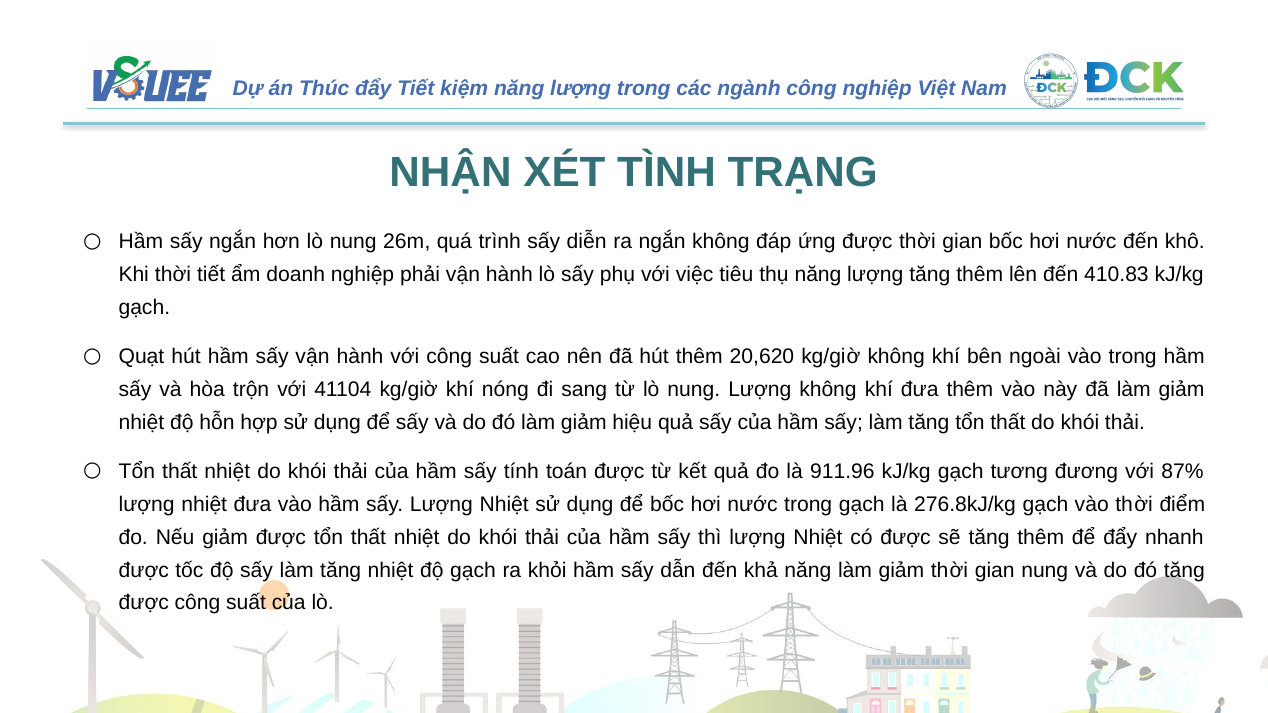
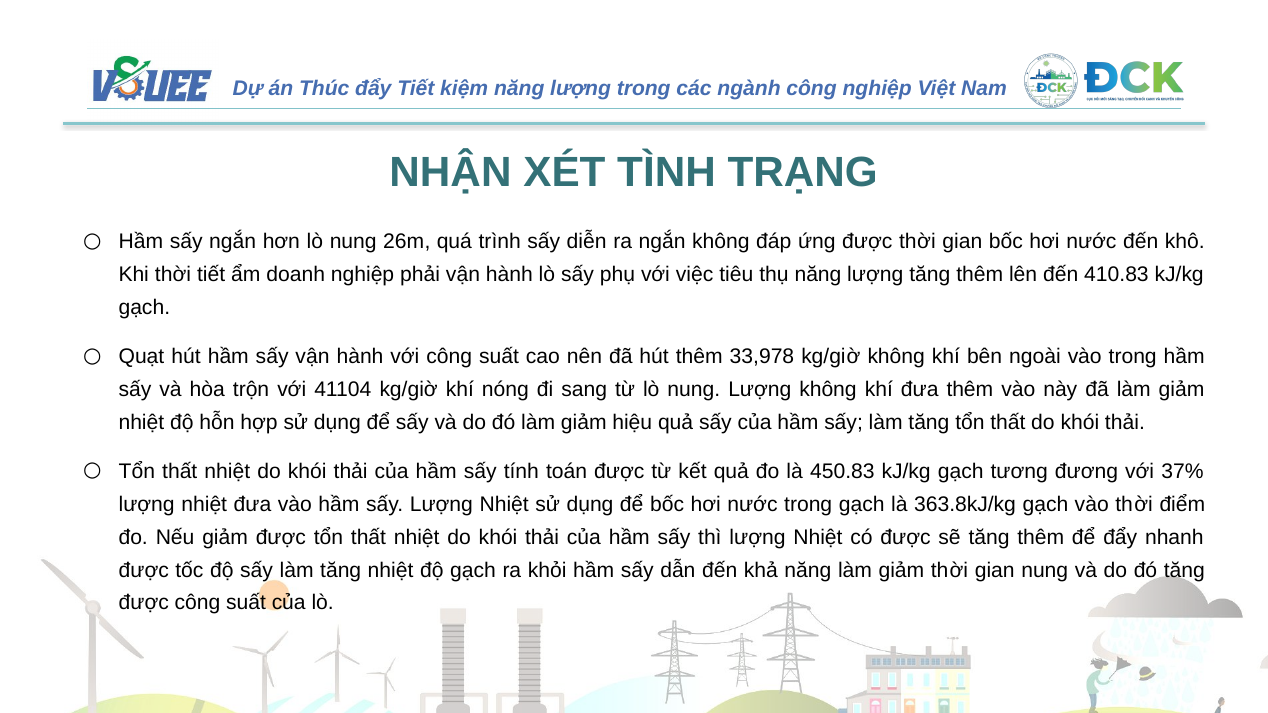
20,620: 20,620 -> 33,978 (762, 357)
911.96: 911.96 -> 450.83 (842, 471)
87%: 87% -> 37% (1182, 471)
276.8kJ/kg: 276.8kJ/kg -> 363.8kJ/kg (965, 504)
